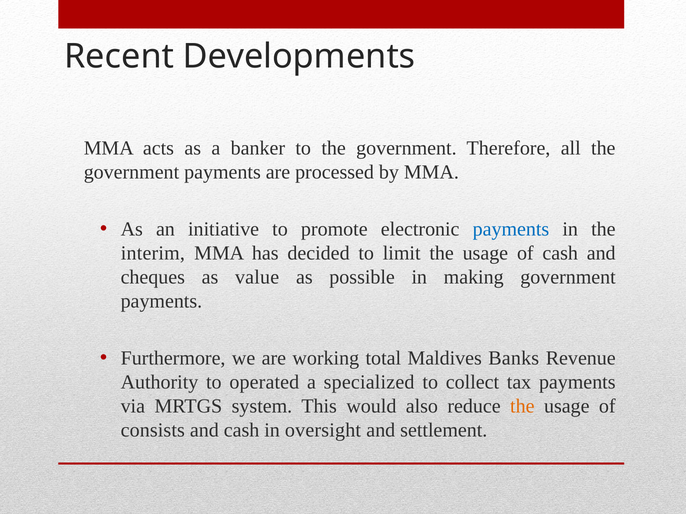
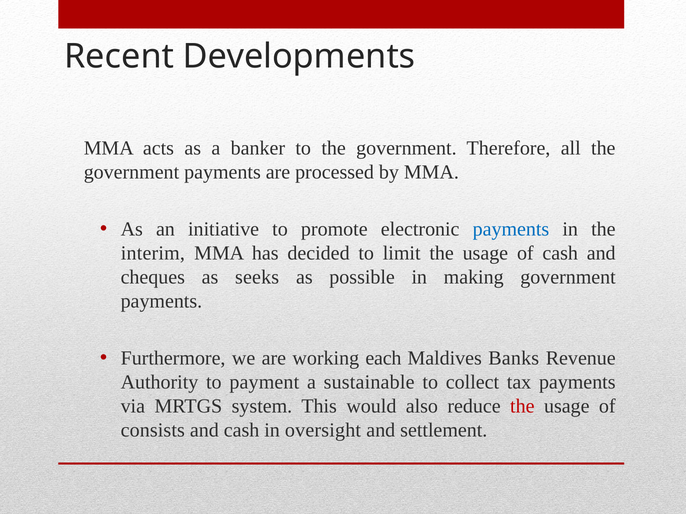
value: value -> seeks (257, 277)
total: total -> each (383, 359)
operated: operated -> payment (264, 383)
specialized: specialized -> sustainable (369, 383)
the colour: orange -> red (522, 407)
